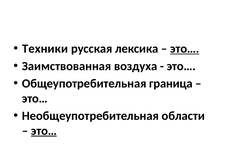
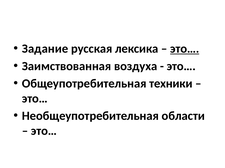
Техники: Техники -> Задание (45, 49)
граница: граница -> техники (171, 84)
это… underline: present -> none (44, 131)
